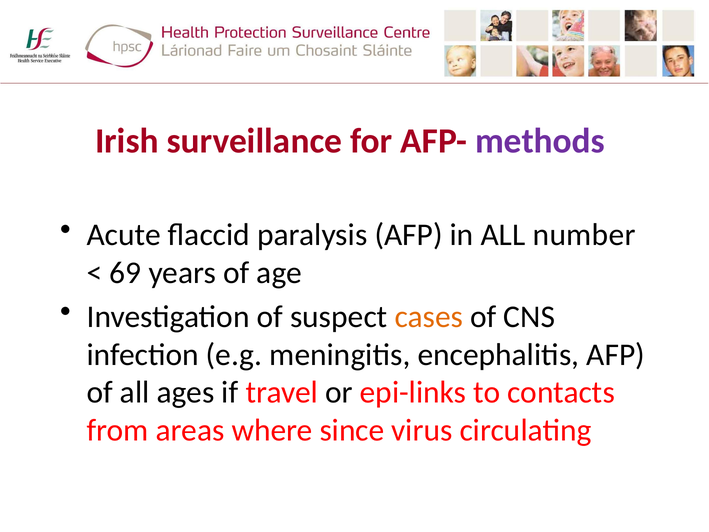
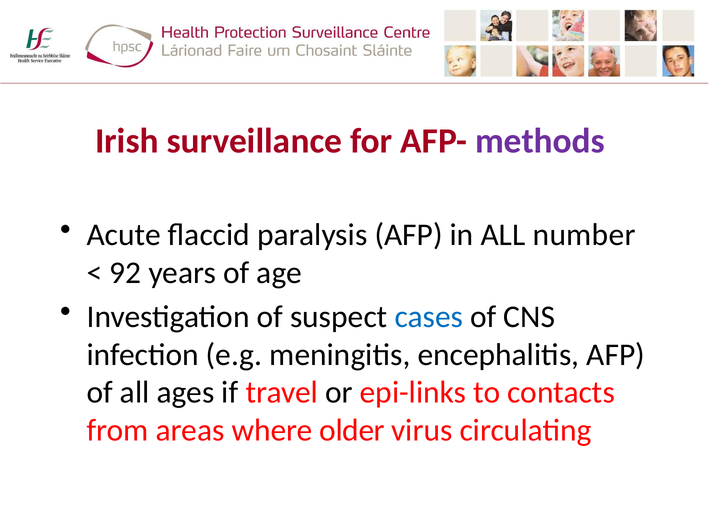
69: 69 -> 92 (125, 273)
cases colour: orange -> blue (429, 317)
since: since -> older (352, 430)
